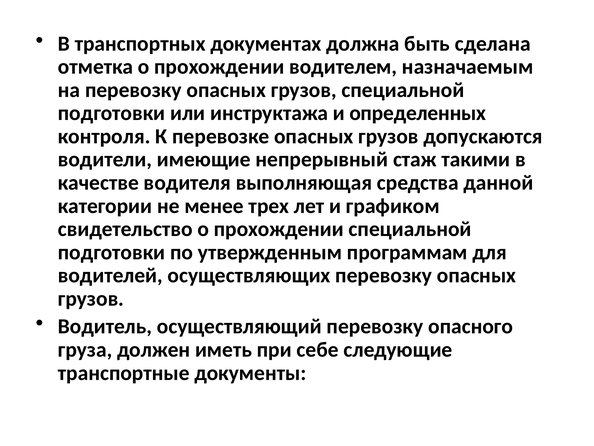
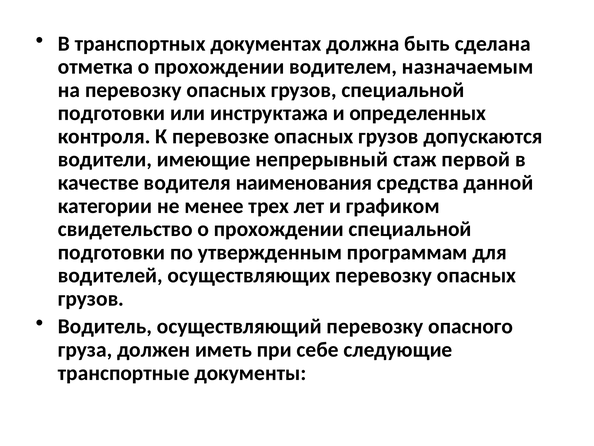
такими: такими -> первой (476, 159)
выполняющая: выполняющая -> наименования (304, 183)
